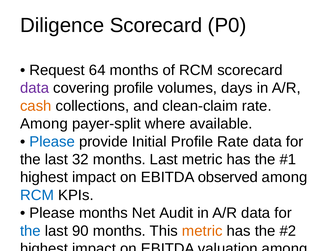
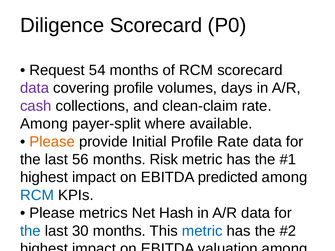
64: 64 -> 54 (97, 70)
cash colour: orange -> purple (36, 106)
Please colour: blue -> orange (52, 142)
32: 32 -> 56 (80, 160)
months Last: Last -> Risk (164, 160)
observed: observed -> predicted (228, 177)
Please months: months -> metrics (103, 213)
Audit: Audit -> Hash (176, 213)
90: 90 -> 30 (80, 231)
metric colour: orange -> blue (202, 231)
